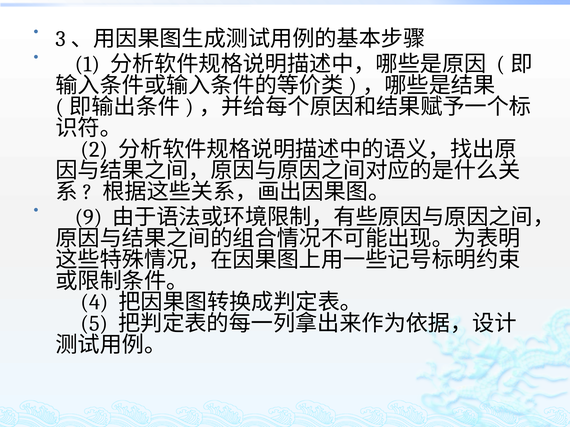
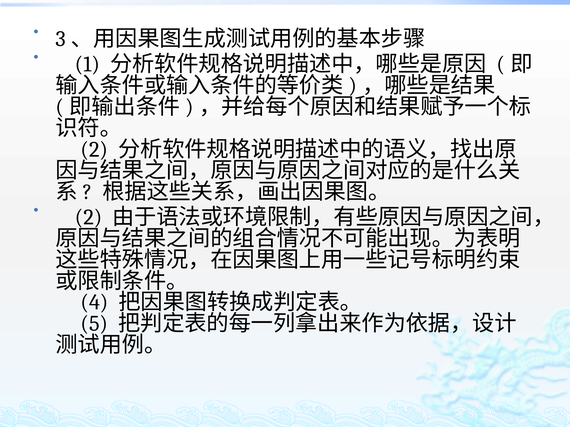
9: 9 -> 2 (89, 217)
